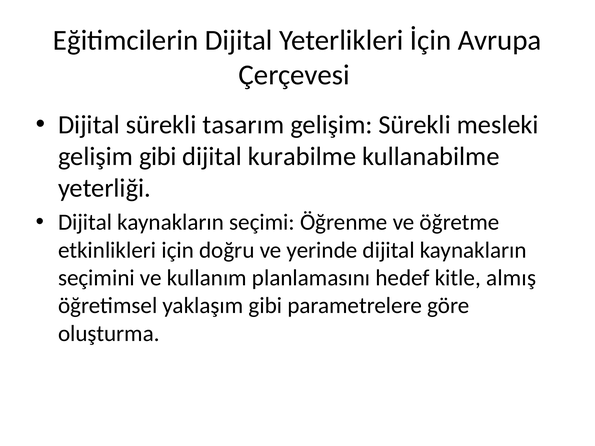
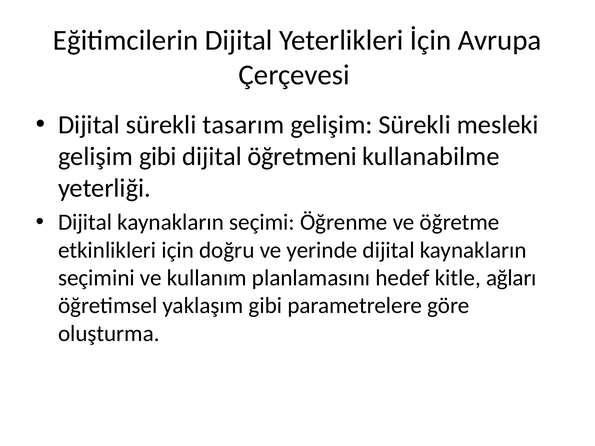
kurabilme: kurabilme -> öğretmeni (302, 157)
almış: almış -> ağları (511, 278)
